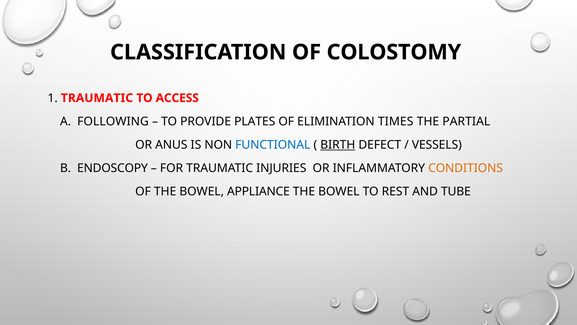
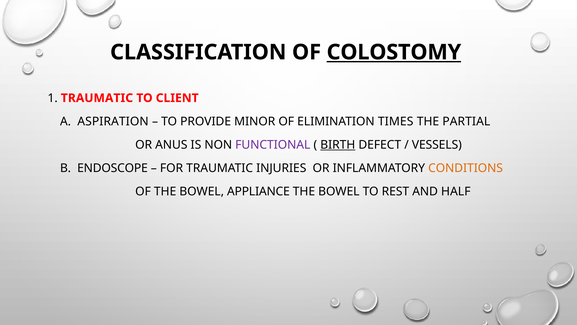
COLOSTOMY underline: none -> present (394, 52)
ACCESS: ACCESS -> CLIENT (177, 98)
FOLLOWING: FOLLOWING -> ASPIRATION (113, 121)
PLATES: PLATES -> MINOR (255, 121)
FUNCTIONAL colour: blue -> purple (273, 145)
ENDOSCOPY: ENDOSCOPY -> ENDOSCOPE (112, 168)
TUBE: TUBE -> HALF (456, 191)
